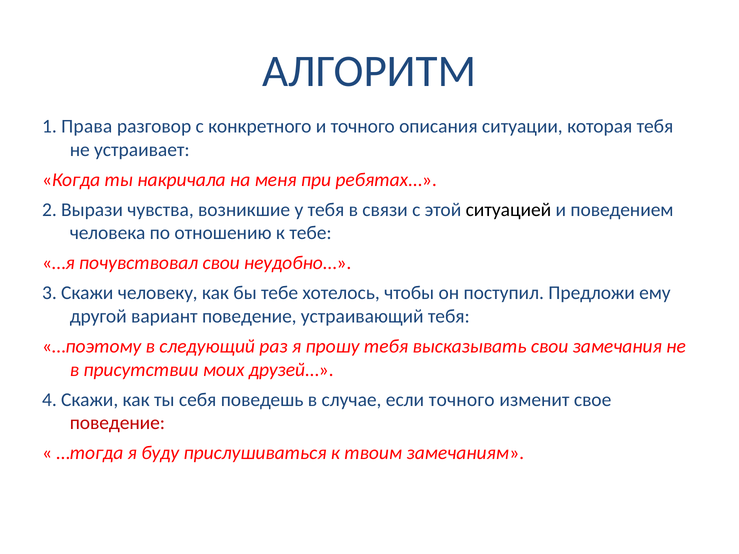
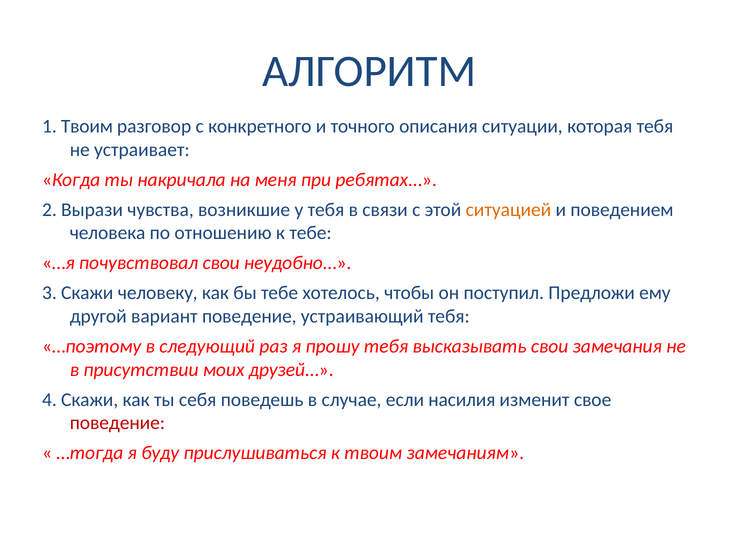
1 Права: Права -> Твоим (87, 126)
ситуацией colour: black -> orange (508, 210)
если точного: точного -> насилия (462, 400)
